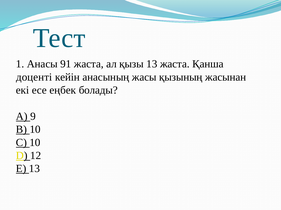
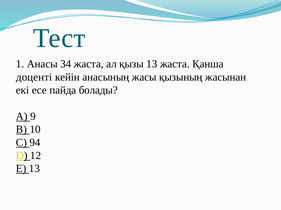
91: 91 -> 34 (66, 64)
еңбек: еңбек -> пайда (63, 90)
С 10: 10 -> 94 (35, 143)
